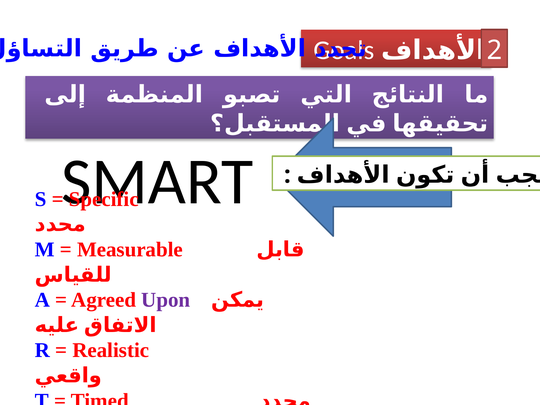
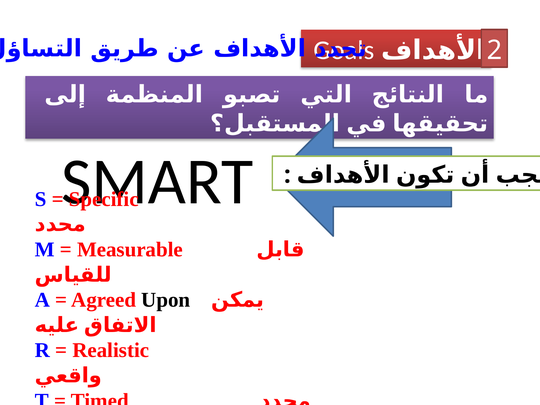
Upon colour: purple -> black (166, 300)
